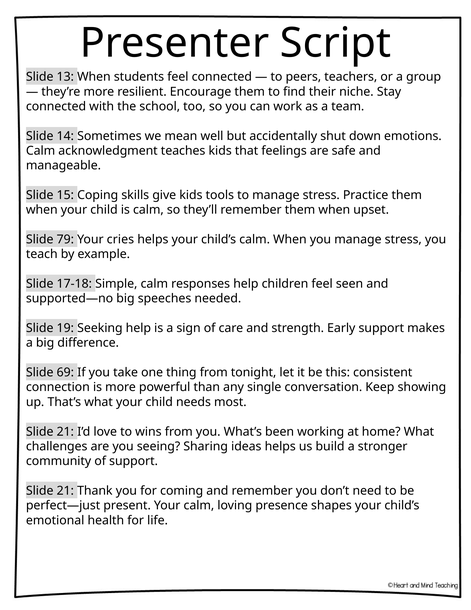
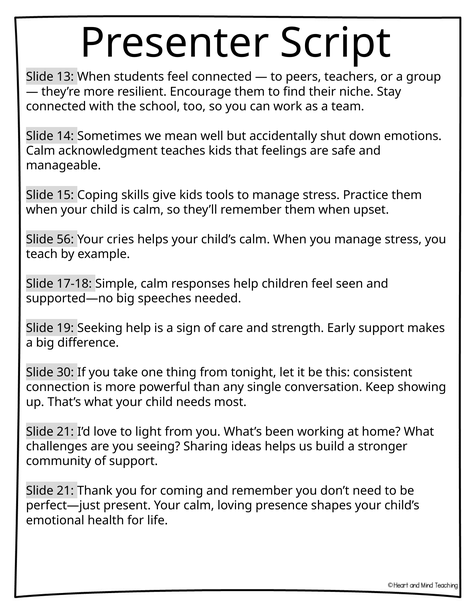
79: 79 -> 56 (65, 239)
69: 69 -> 30 (65, 372)
wins: wins -> light (148, 431)
